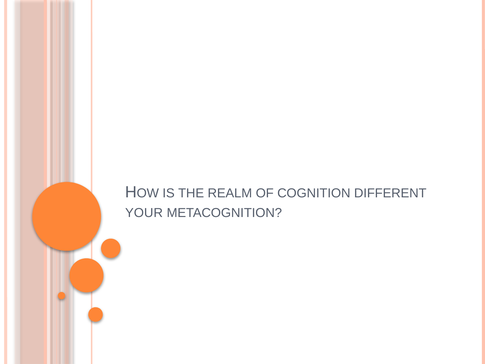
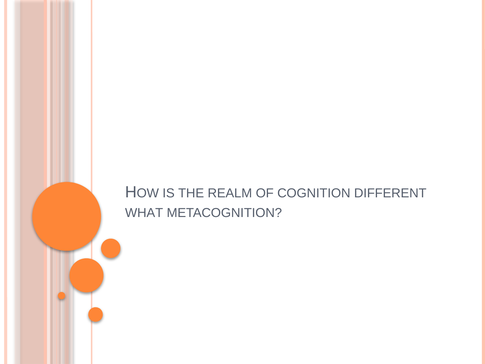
YOUR: YOUR -> WHAT (144, 213)
